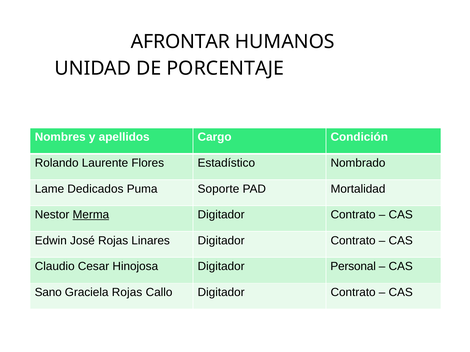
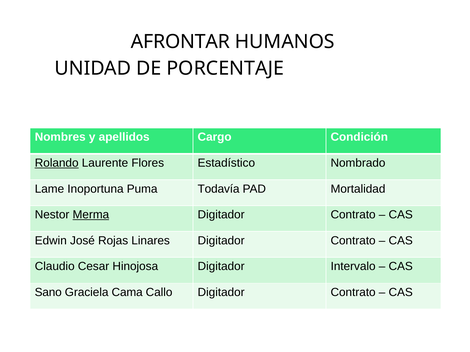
Rolando underline: none -> present (57, 163)
Dedicados: Dedicados -> Inoportuna (95, 189)
Soporte: Soporte -> Todavía (219, 189)
Personal: Personal -> Intervalo (353, 267)
Graciela Rojas: Rojas -> Cama (127, 293)
